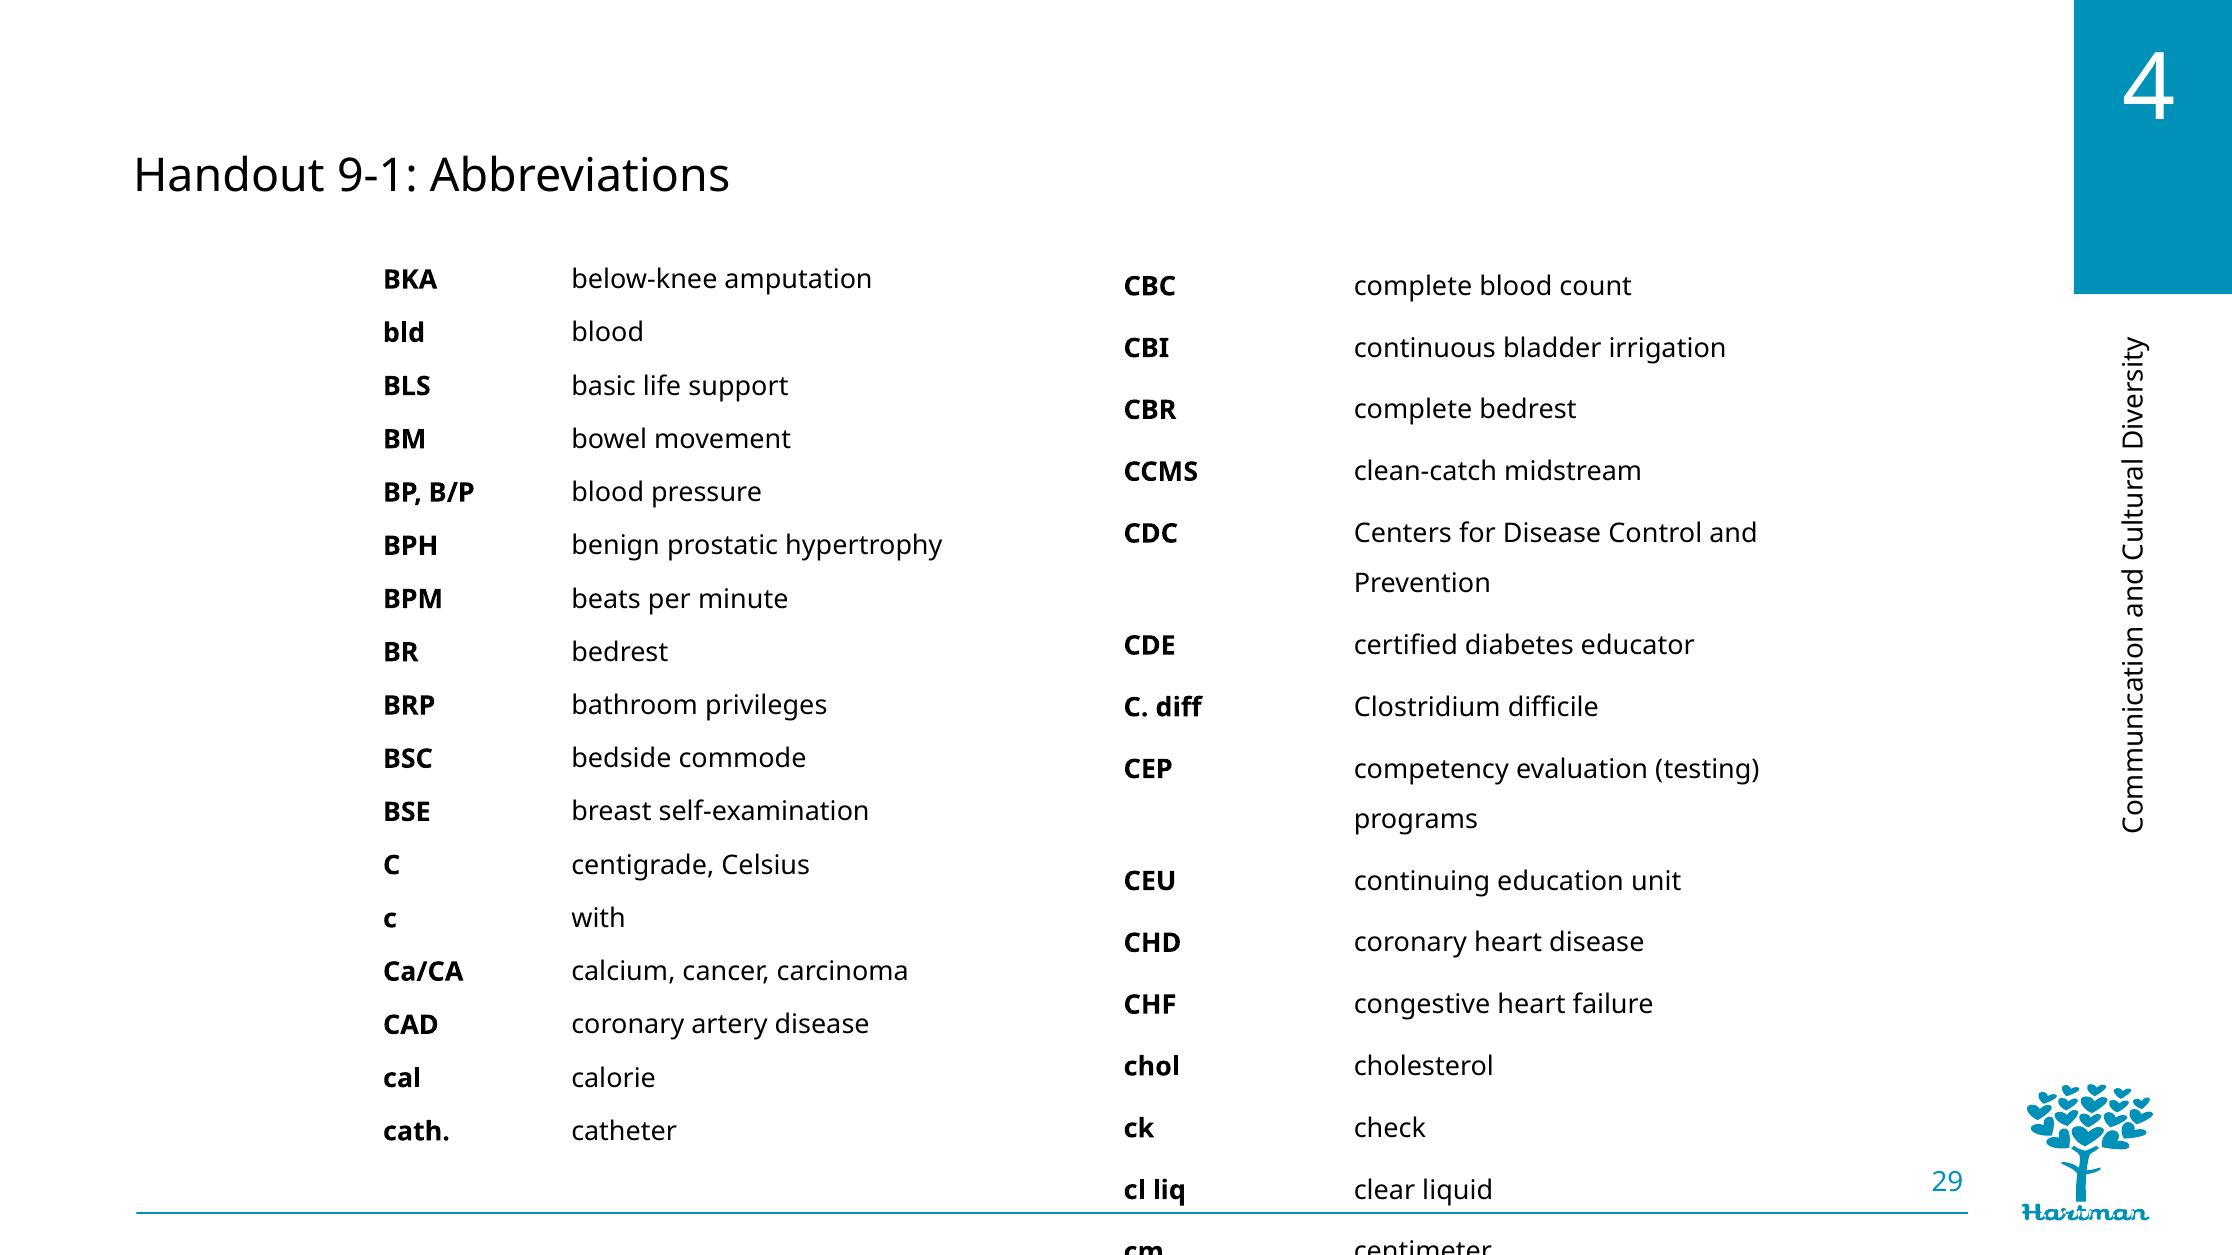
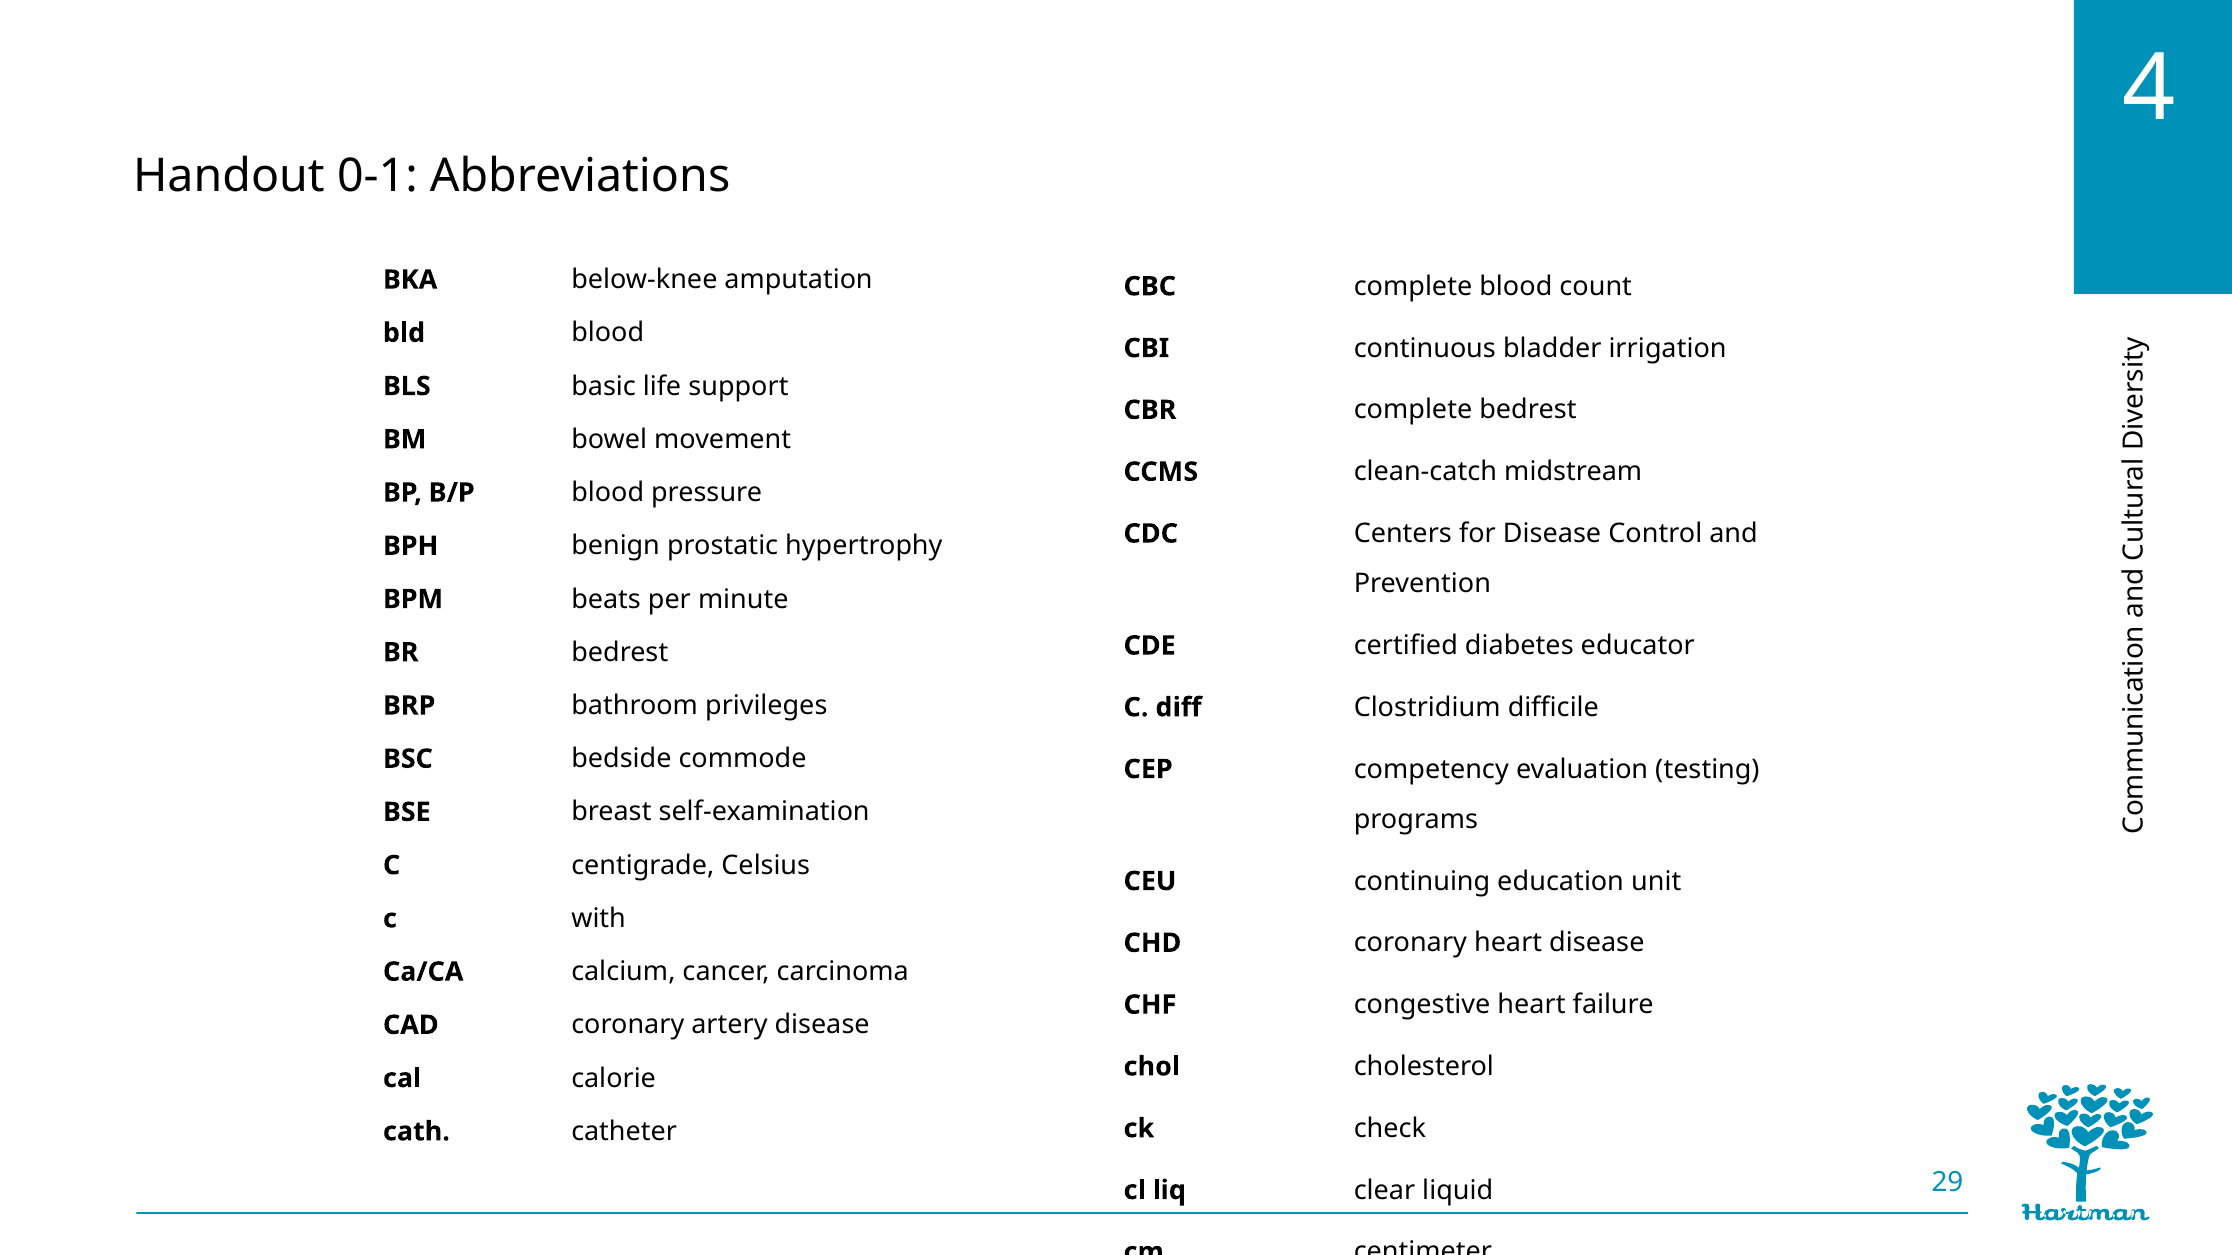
9-1: 9-1 -> 0-1 (377, 176)
